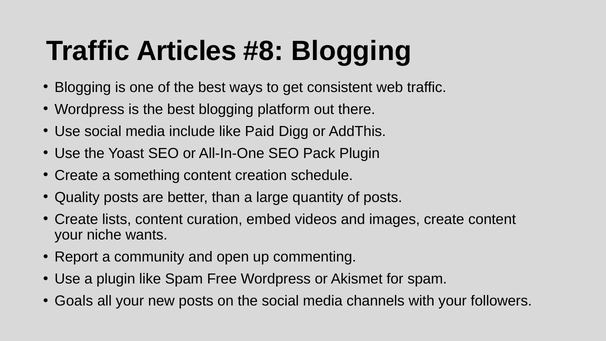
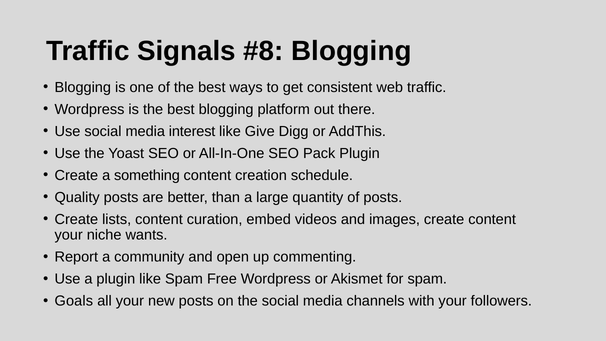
Articles: Articles -> Signals (186, 51)
include: include -> interest (192, 131)
Paid: Paid -> Give (260, 131)
